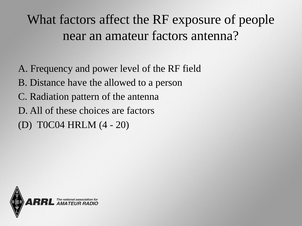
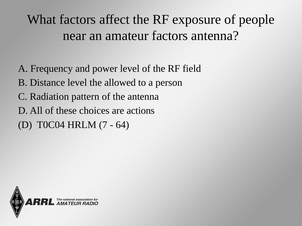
Distance have: have -> level (77, 83)
are factors: factors -> actions (141, 111)
4: 4 -> 7 (103, 125)
20: 20 -> 64 (122, 125)
